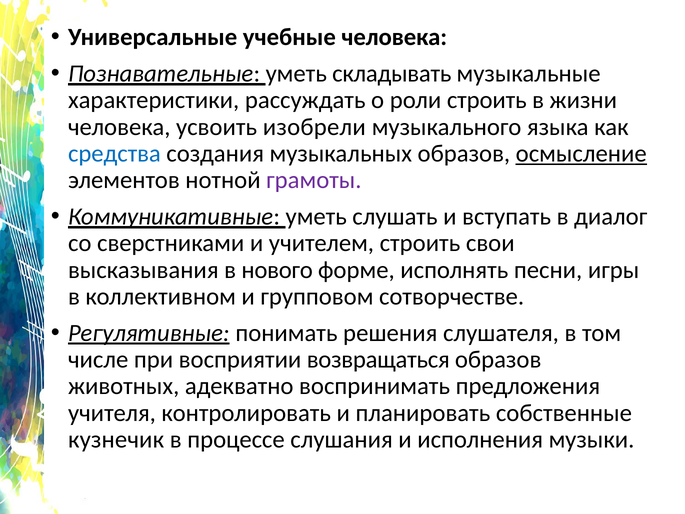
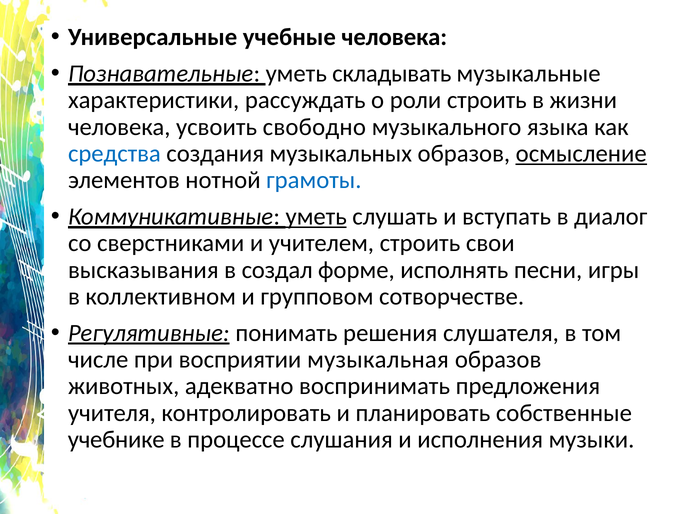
изобрели: изобрели -> свободно (314, 127)
грамоты colour: purple -> blue (314, 180)
уметь underline: none -> present (316, 216)
нового: нового -> создал (277, 270)
возвращаться: возвращаться -> музыкальная (378, 359)
кузнечик: кузнечик -> учебнике (116, 440)
